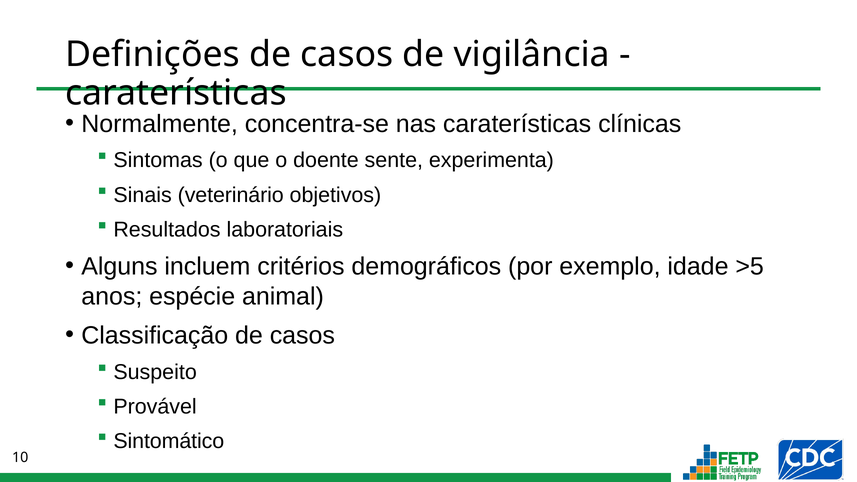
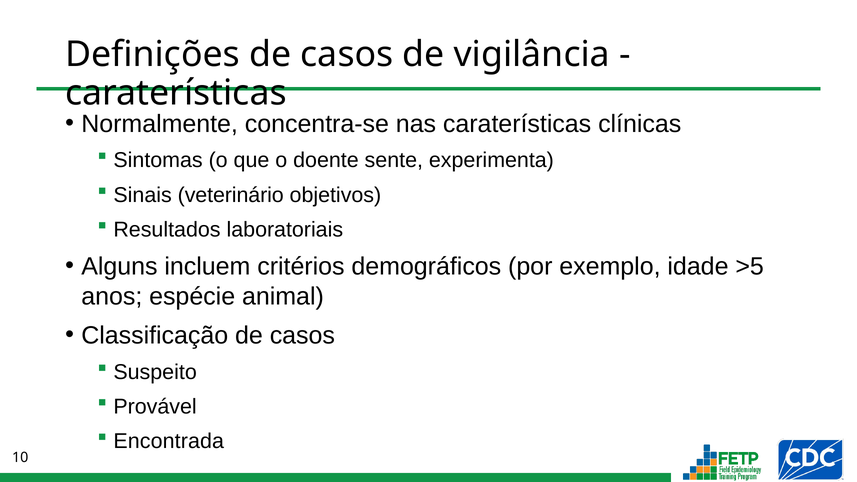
Sintomático: Sintomático -> Encontrada (169, 441)
